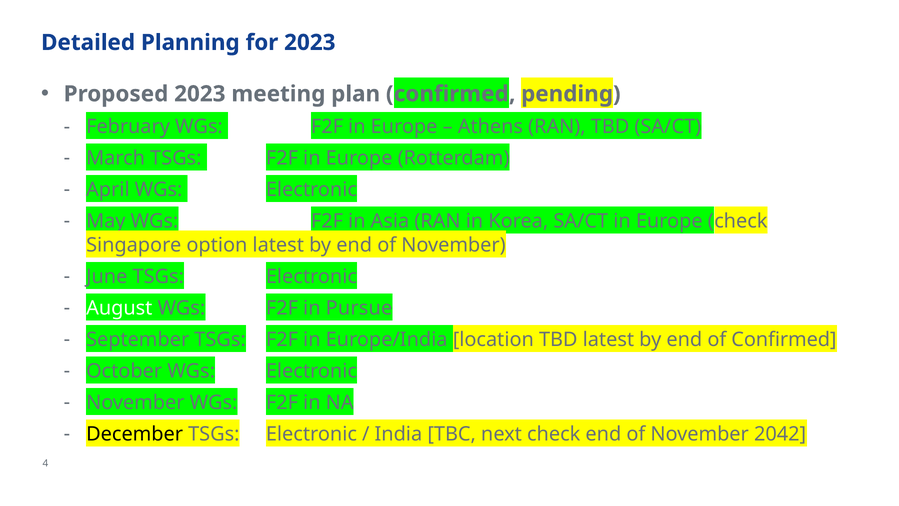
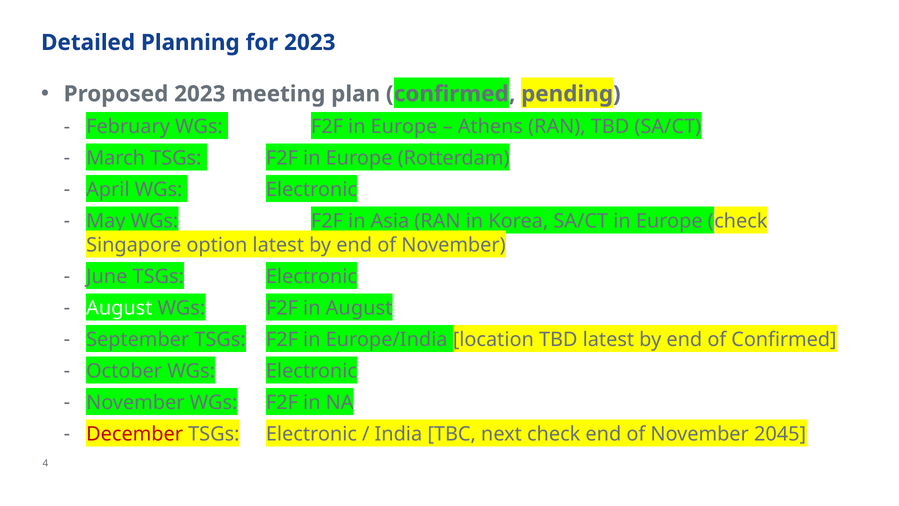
in Pursue: Pursue -> August (359, 308)
December colour: black -> red (135, 434)
2042: 2042 -> 2045 (780, 434)
